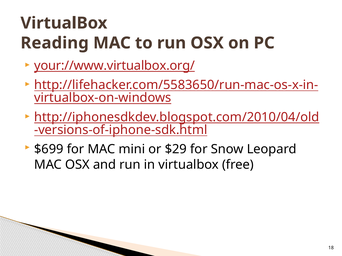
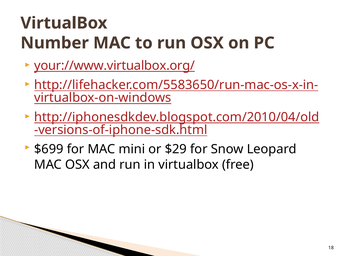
Reading: Reading -> Number (55, 43)
